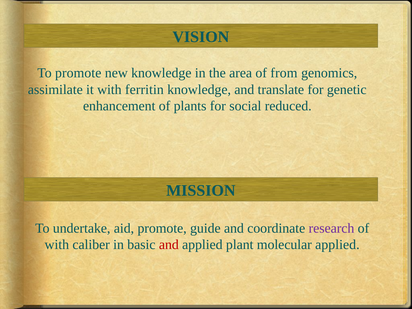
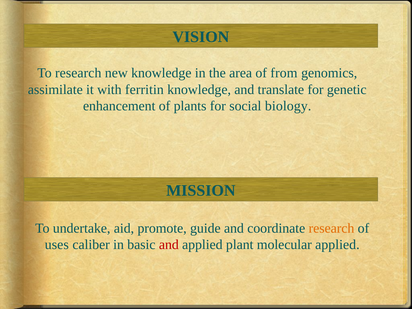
To promote: promote -> research (78, 73)
reduced: reduced -> biology (288, 106)
research colour: purple -> orange (331, 228)
with: with -> uses (57, 245)
